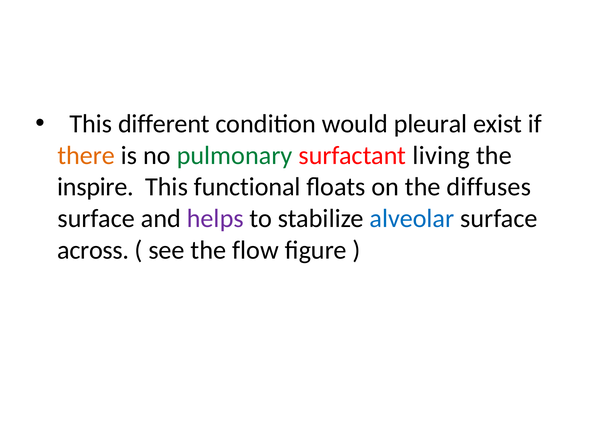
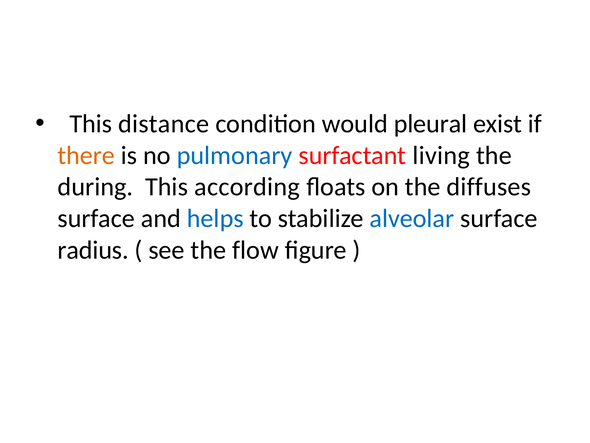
different: different -> distance (164, 124)
pulmonary colour: green -> blue (235, 155)
inspire: inspire -> during (95, 187)
functional: functional -> according (247, 187)
helps colour: purple -> blue (215, 218)
across: across -> radius (93, 250)
